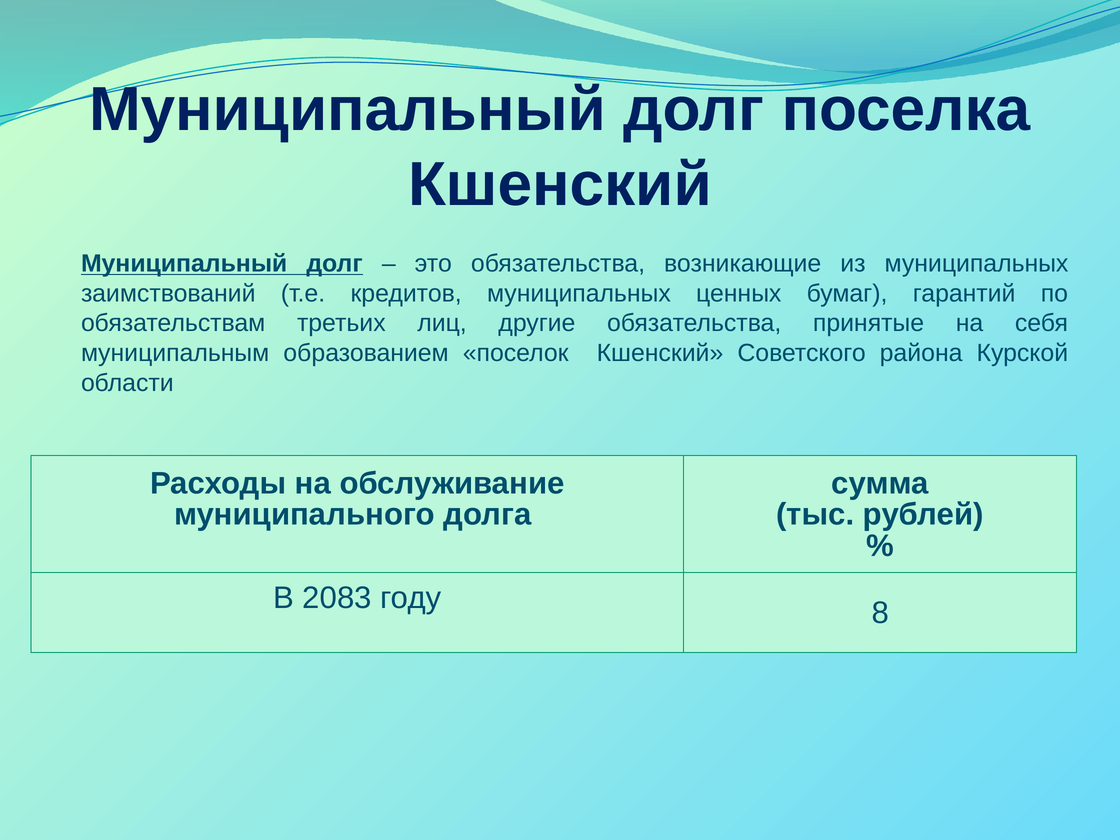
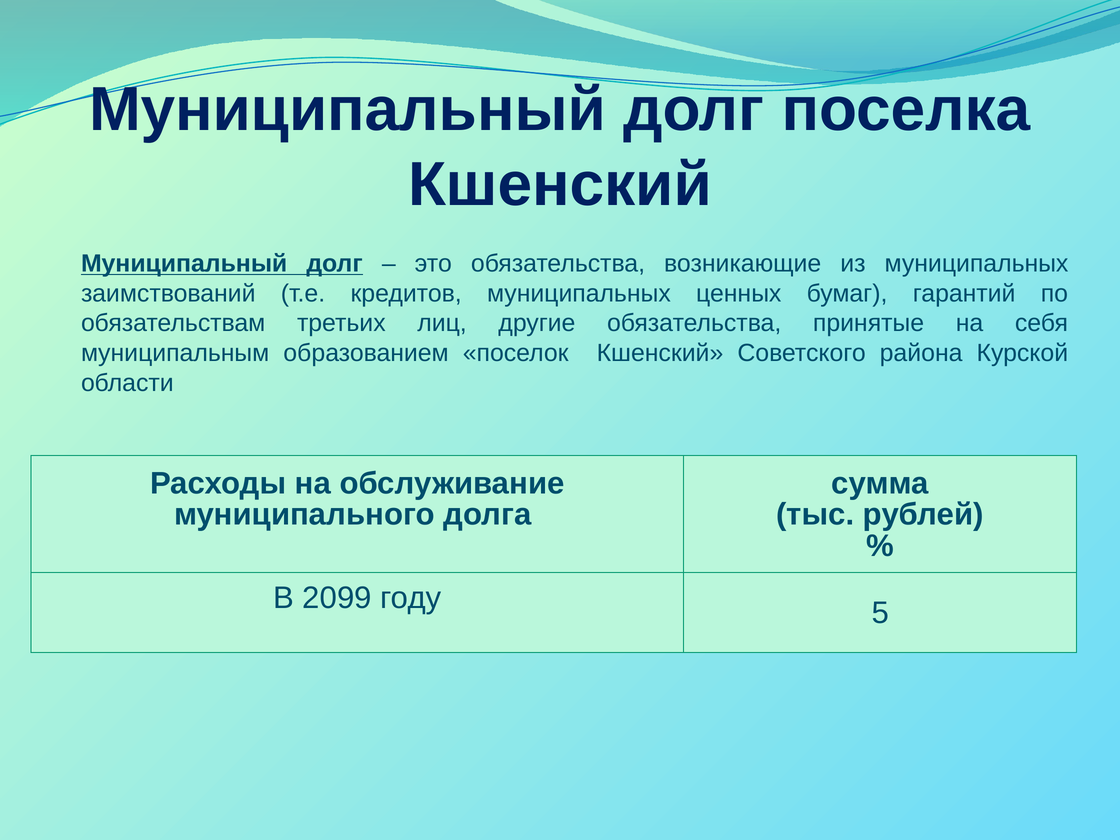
2083: 2083 -> 2099 (337, 598)
8: 8 -> 5 (880, 613)
